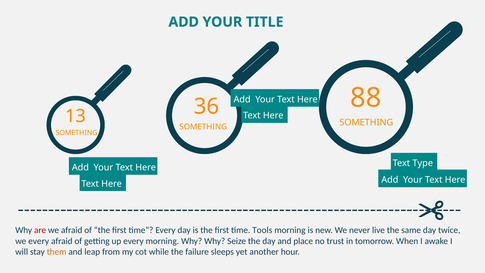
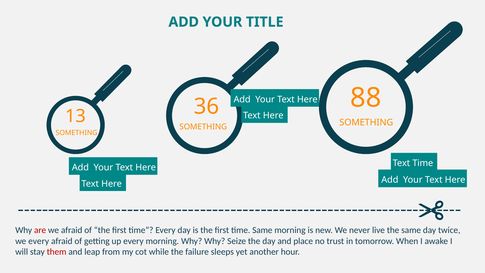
Text Type: Type -> Time (423, 163)
time Tools: Tools -> Same (262, 230)
them colour: orange -> red (57, 252)
